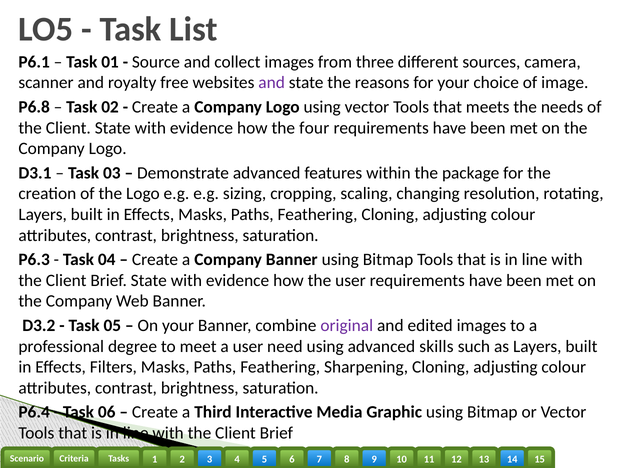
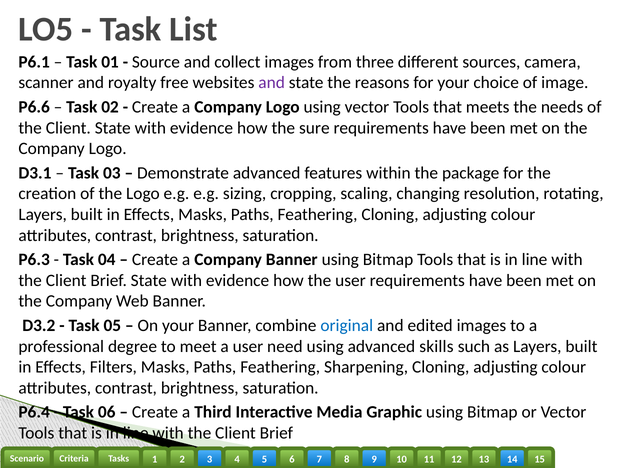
P6.8: P6.8 -> P6.6 (34, 107)
four: four -> sure (314, 128)
original colour: purple -> blue (347, 326)
